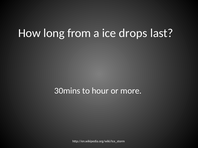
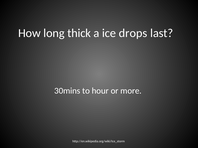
from: from -> thick (79, 33)
